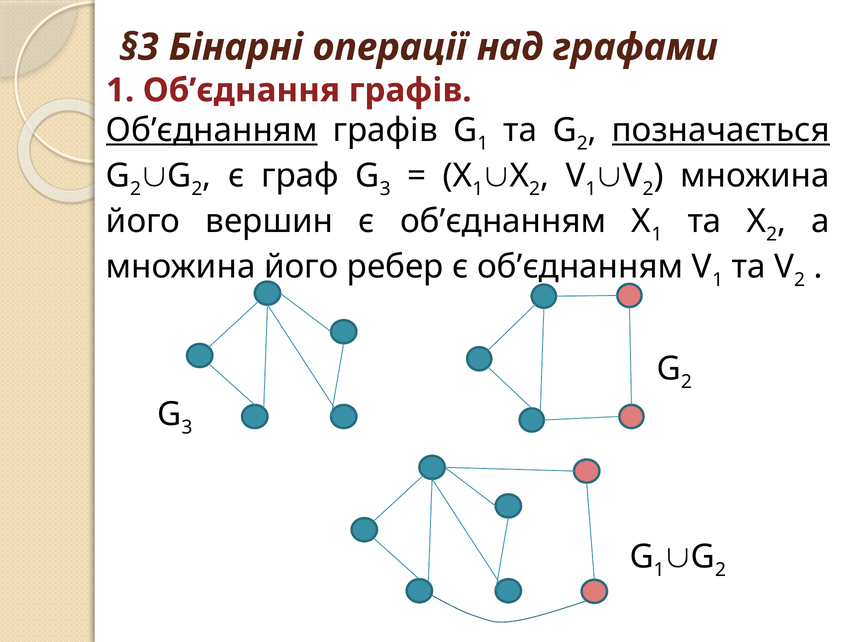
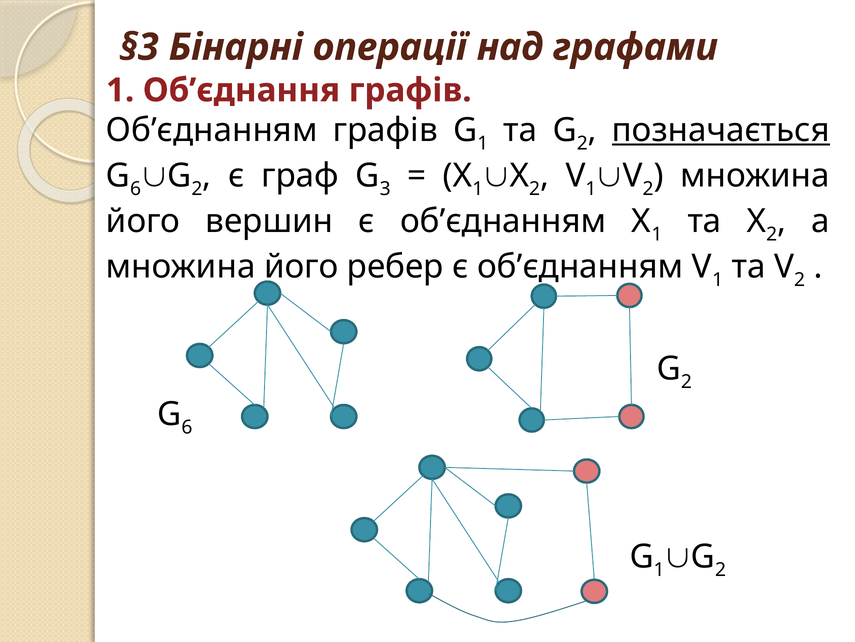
Об’єднанням underline: present -> none (212, 130)
2: 2 -> 6 (136, 189)
3: 3 -> 6 (187, 427)
